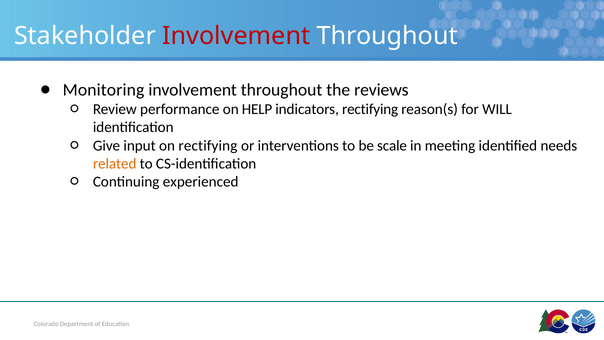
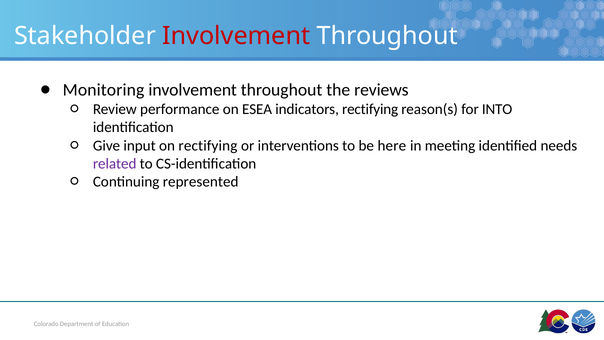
HELP: HELP -> ESEA (257, 109)
WILL: WILL -> INTO (497, 109)
scale: scale -> here (392, 145)
related colour: orange -> purple (115, 164)
experienced: experienced -> represented (201, 182)
